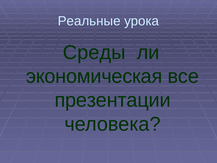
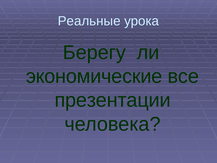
Среды: Среды -> Берегу (94, 52)
экономическая: экономическая -> экономические (94, 76)
